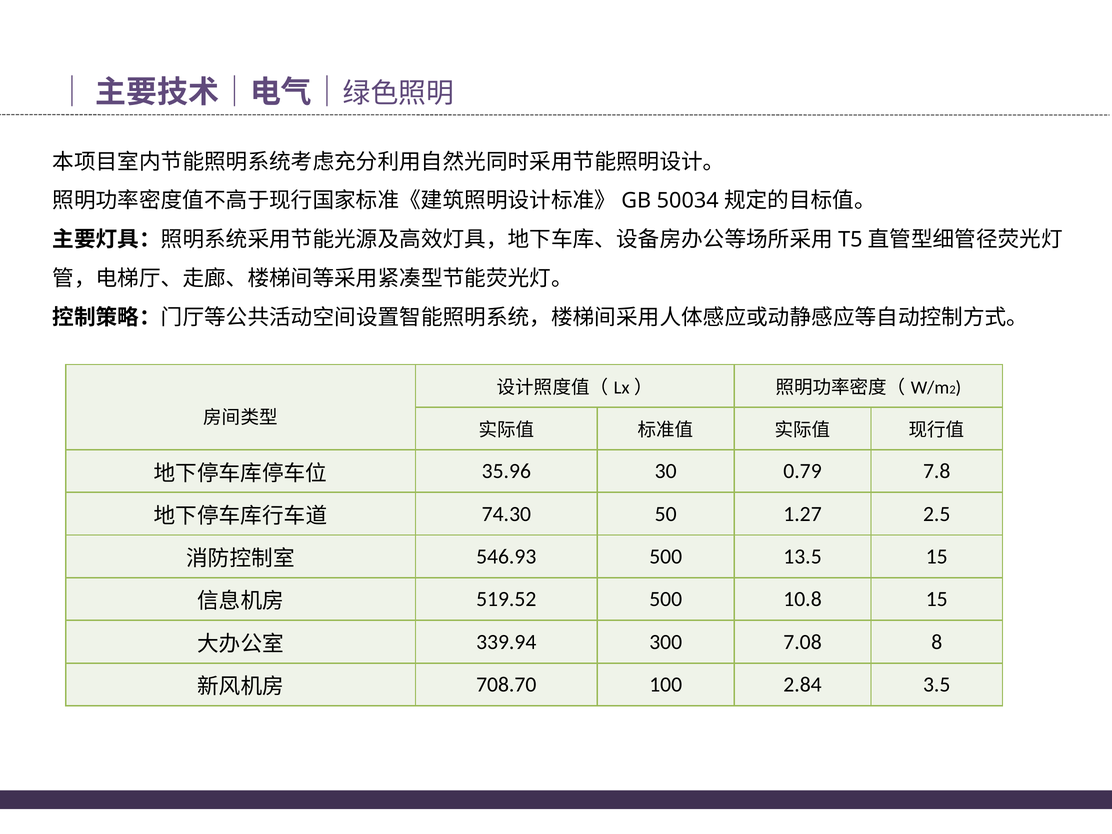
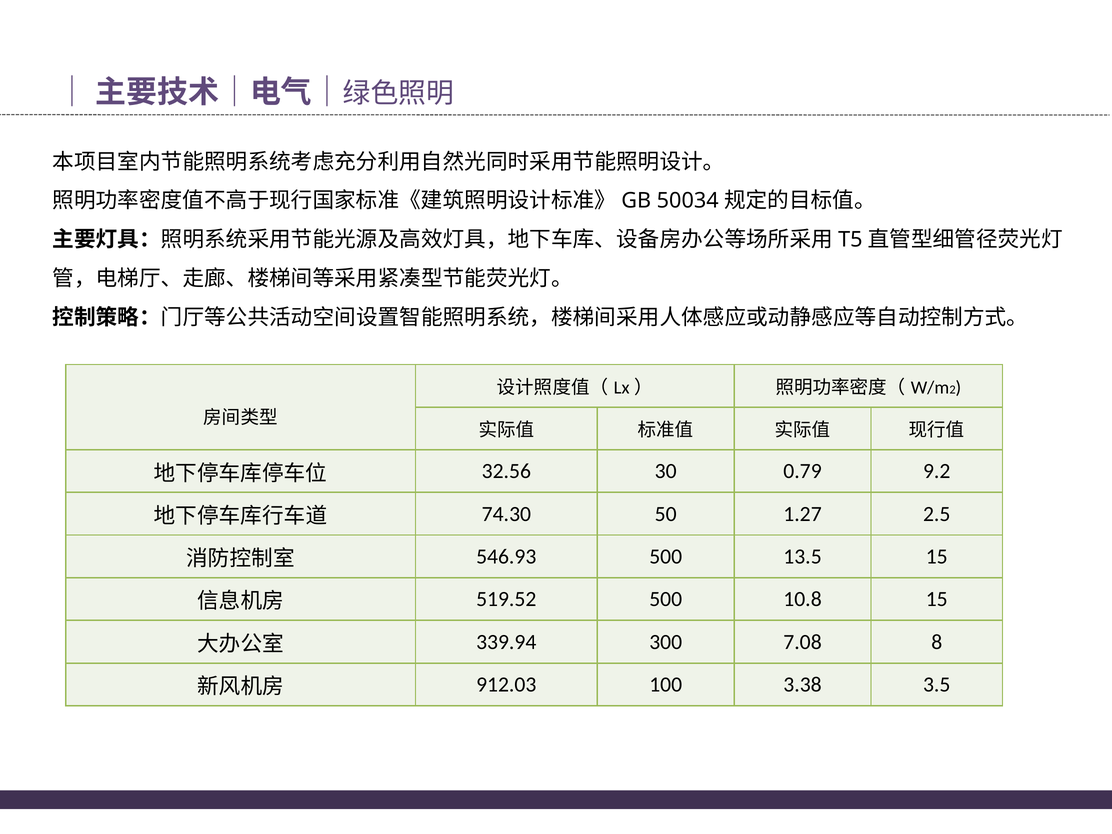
35.96: 35.96 -> 32.56 (506, 471)
7.8: 7.8 -> 9.2 (937, 471)
708.70: 708.70 -> 912.03 (506, 685)
2.84: 2.84 -> 3.38 (803, 685)
